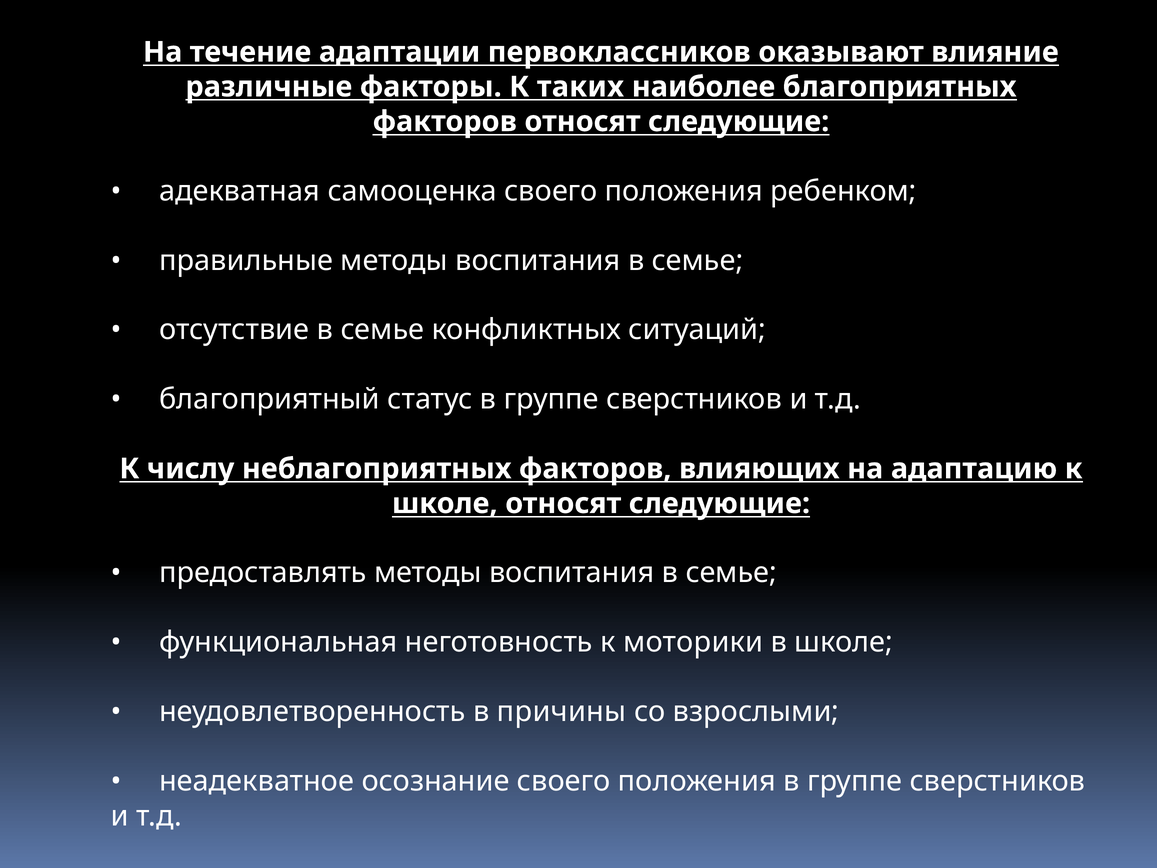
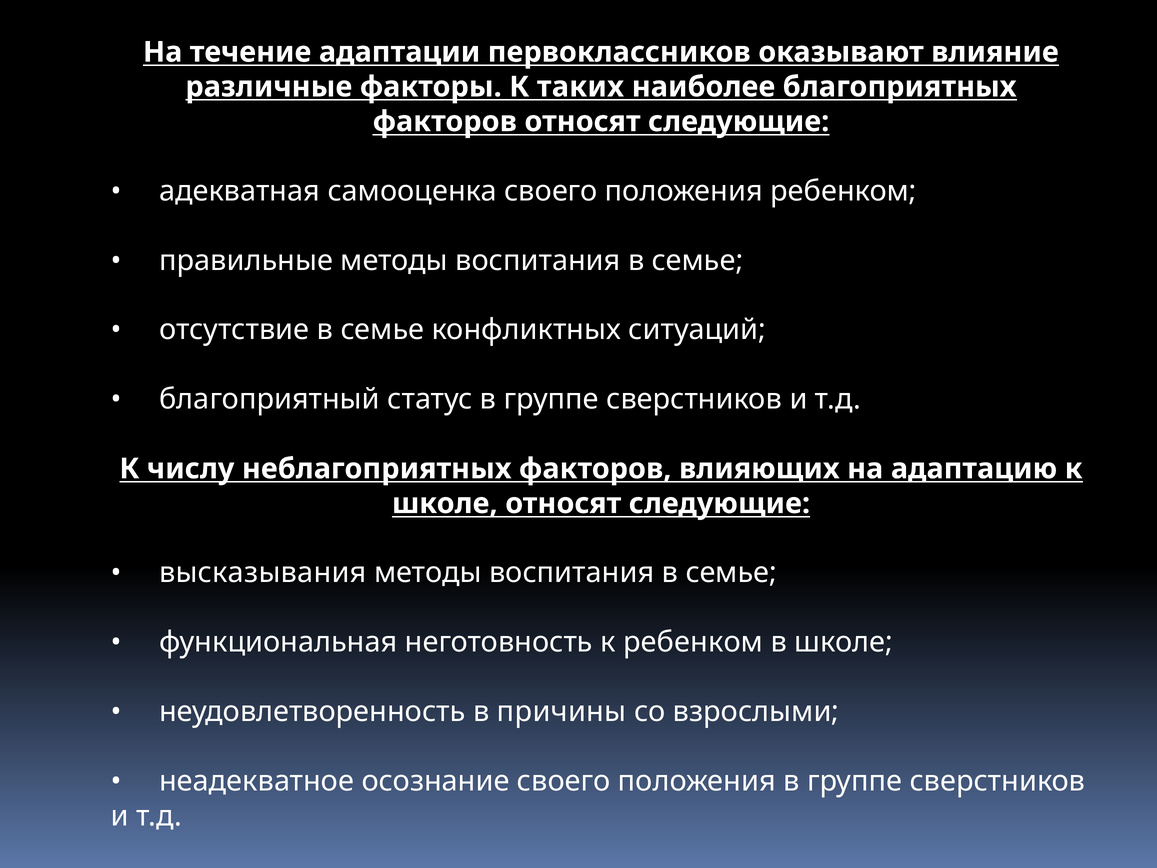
предоставлять: предоставлять -> высказывания (263, 573)
к моторики: моторики -> ребенком (693, 642)
